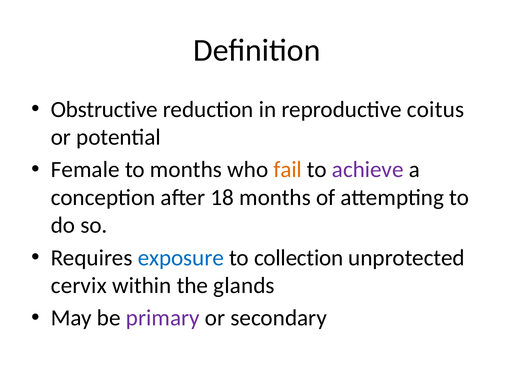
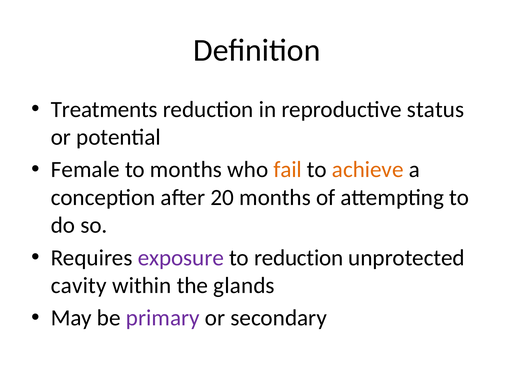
Obstructive: Obstructive -> Treatments (104, 109)
coitus: coitus -> status (436, 109)
achieve colour: purple -> orange (368, 170)
18: 18 -> 20 (222, 197)
exposure colour: blue -> purple (181, 258)
to collection: collection -> reduction (299, 258)
cervix: cervix -> cavity (79, 285)
